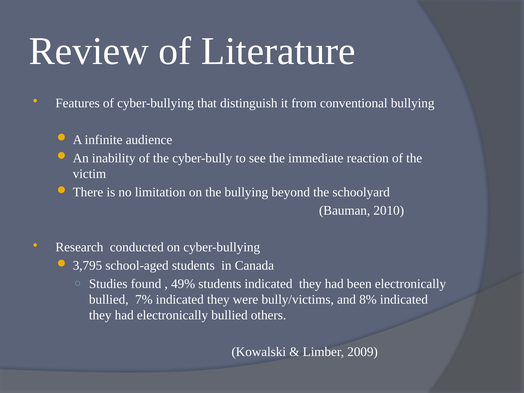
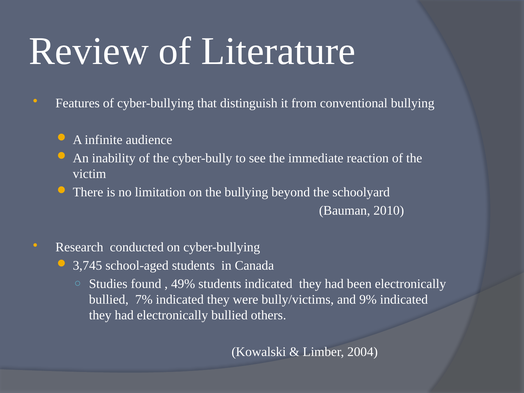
3,795: 3,795 -> 3,745 (87, 265)
8%: 8% -> 9% (368, 300)
2009: 2009 -> 2004 (363, 352)
